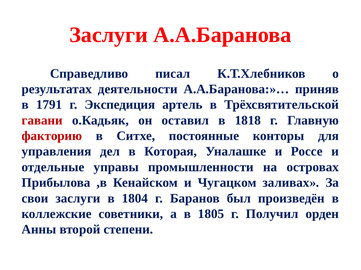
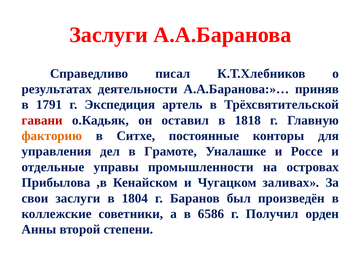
факторию colour: red -> orange (52, 136)
Которая: Которая -> Грамоте (171, 152)
1805: 1805 -> 6586 (211, 214)
